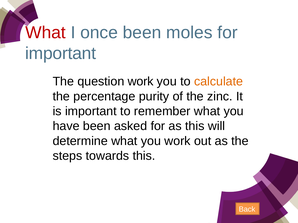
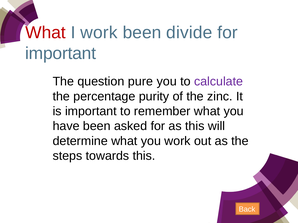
I once: once -> work (99, 33)
moles: moles -> divide (189, 33)
question work: work -> pure (140, 82)
calculate colour: orange -> purple (219, 82)
